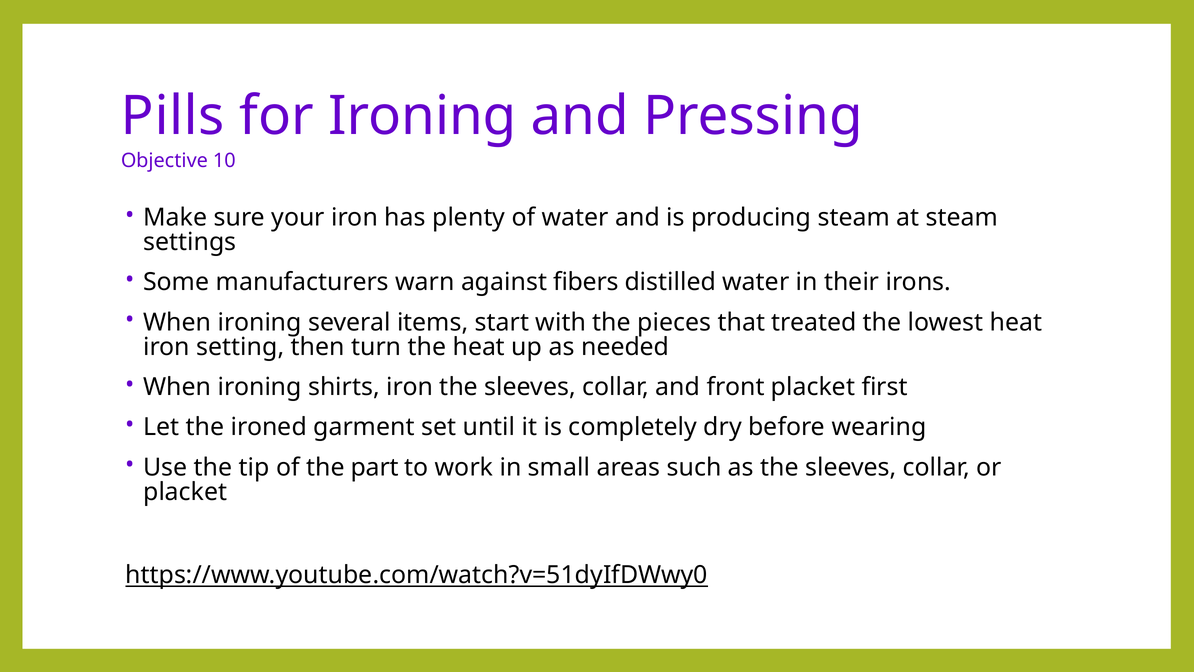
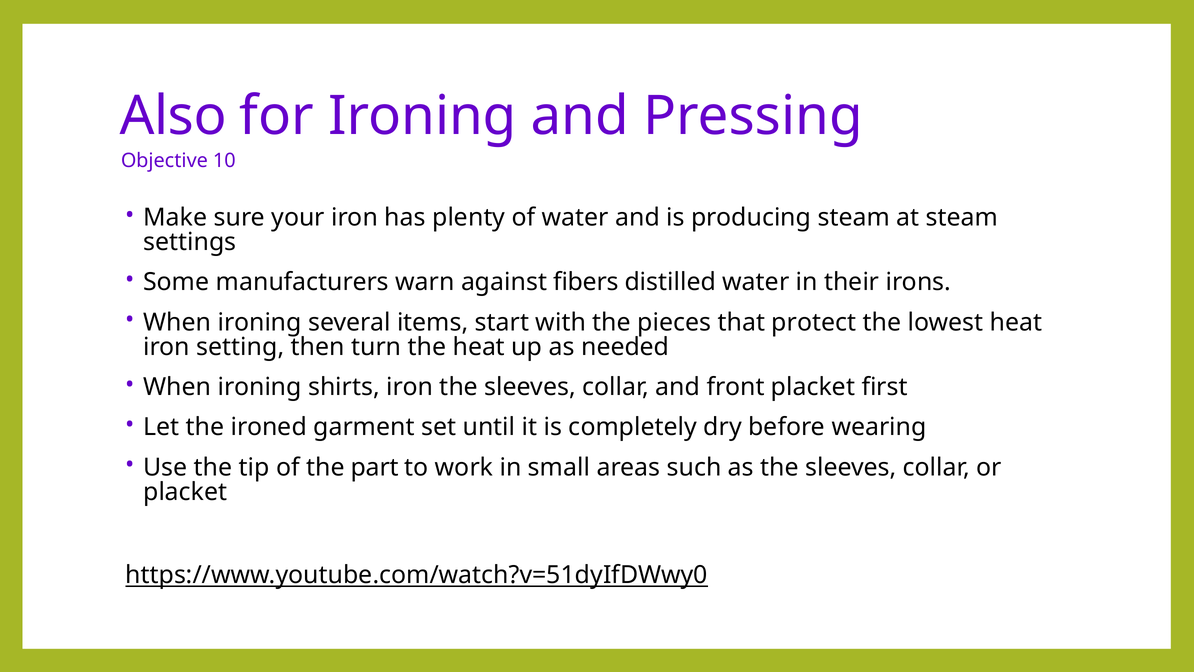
Pills: Pills -> Also (173, 116)
treated: treated -> protect (814, 322)
